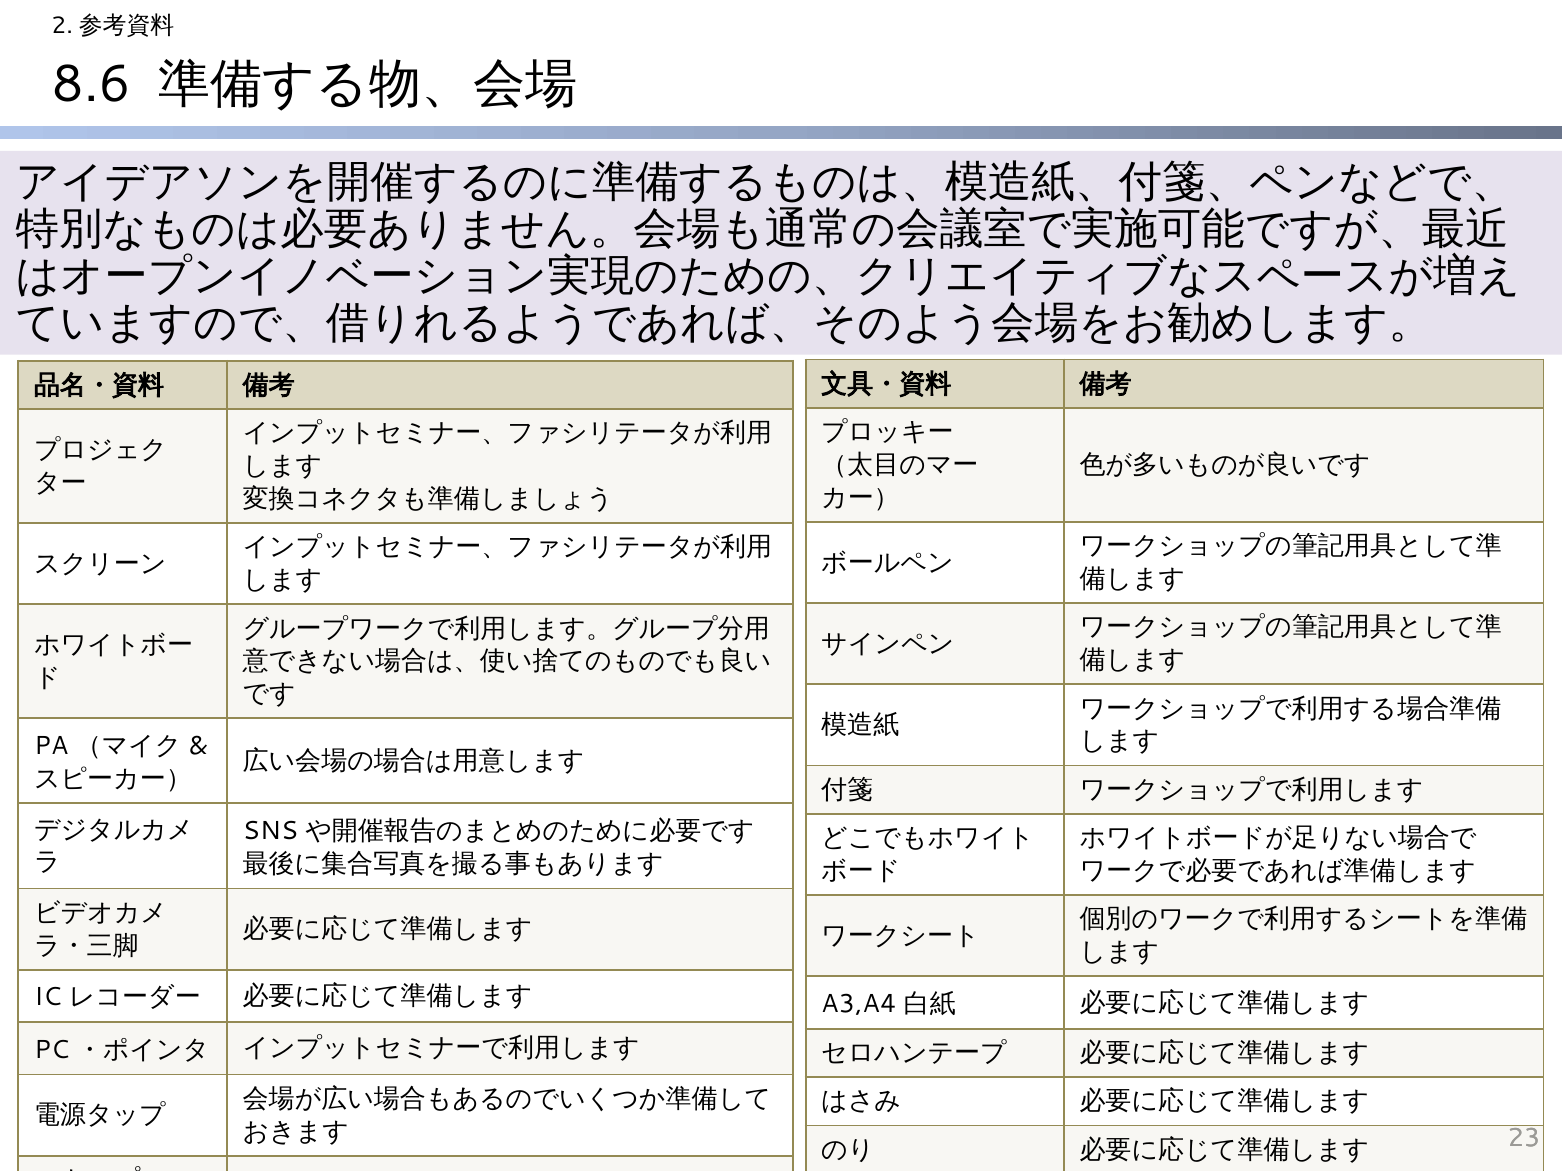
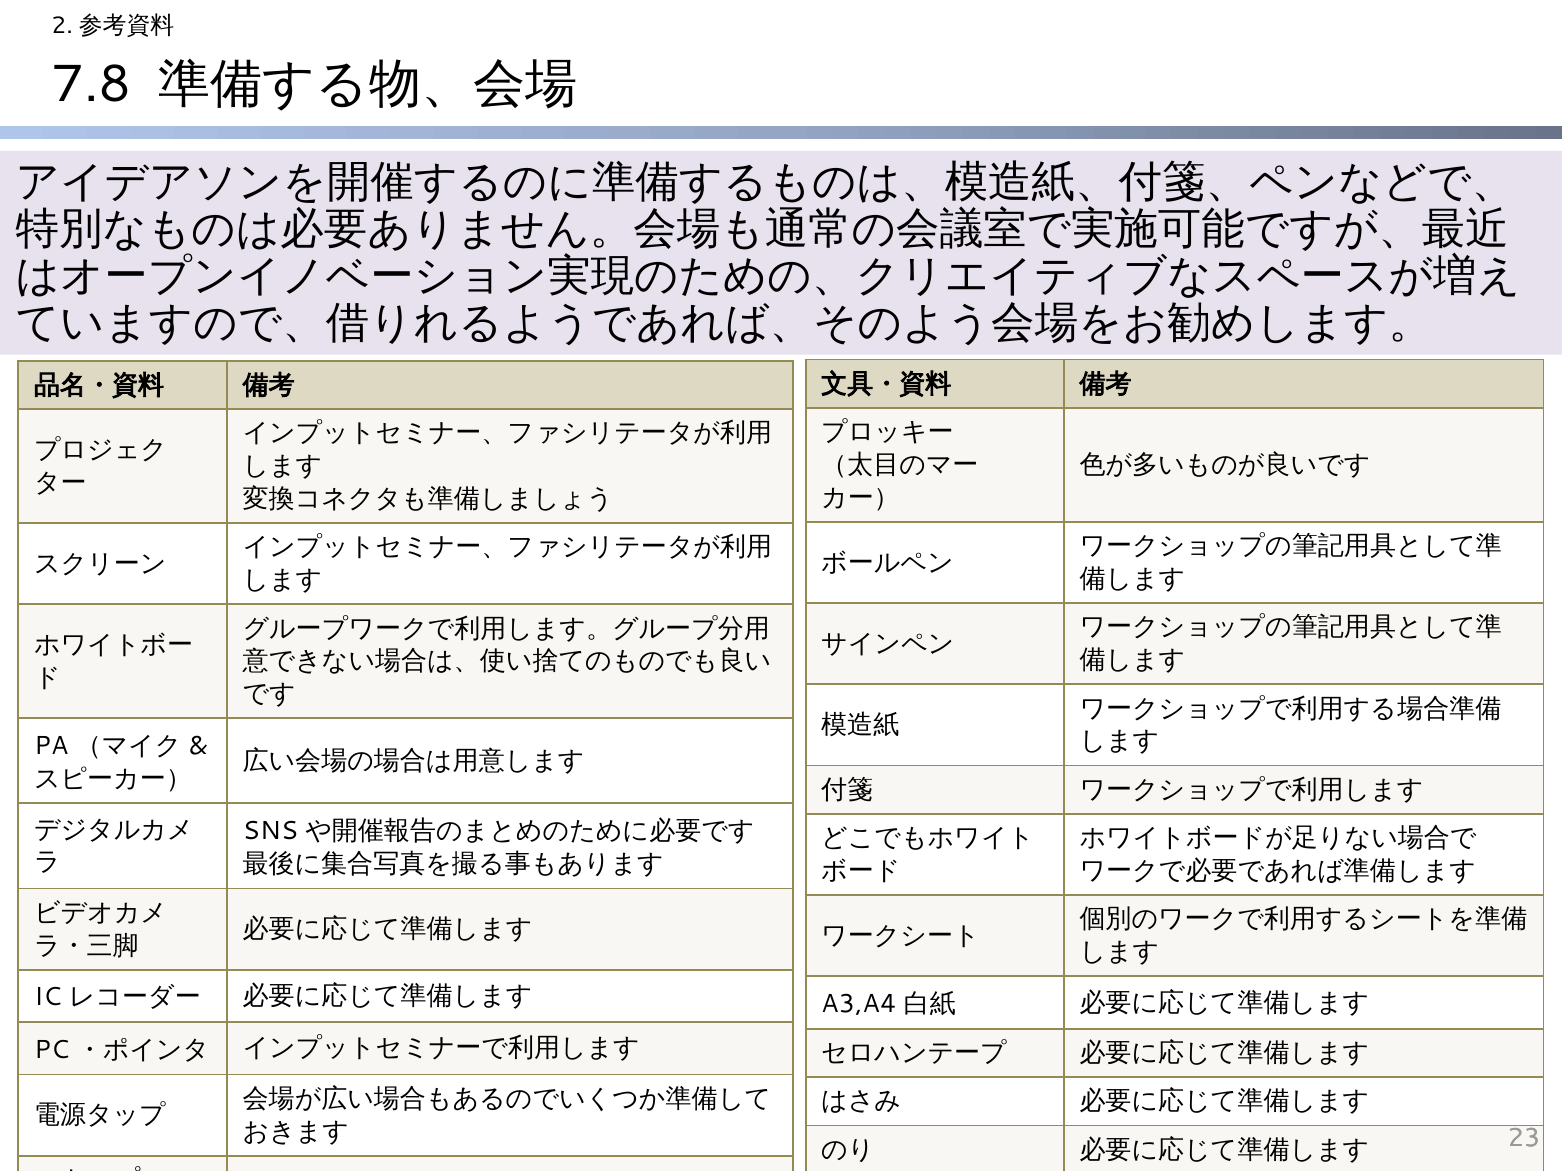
8.6: 8.6 -> 7.8 (91, 84)
